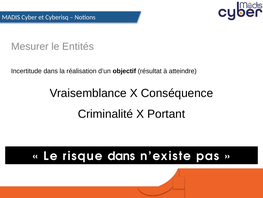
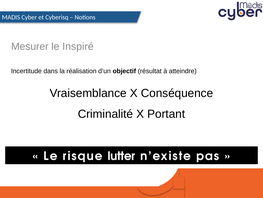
Entités: Entités -> Inspiré (78, 46)
risque dans: dans -> lutter (121, 156)
